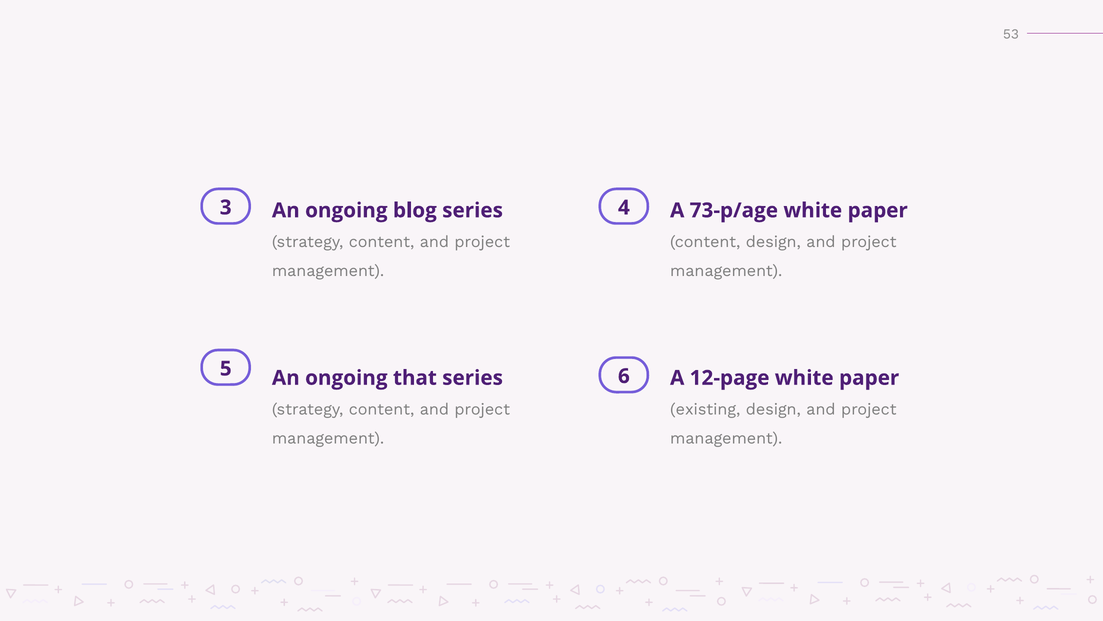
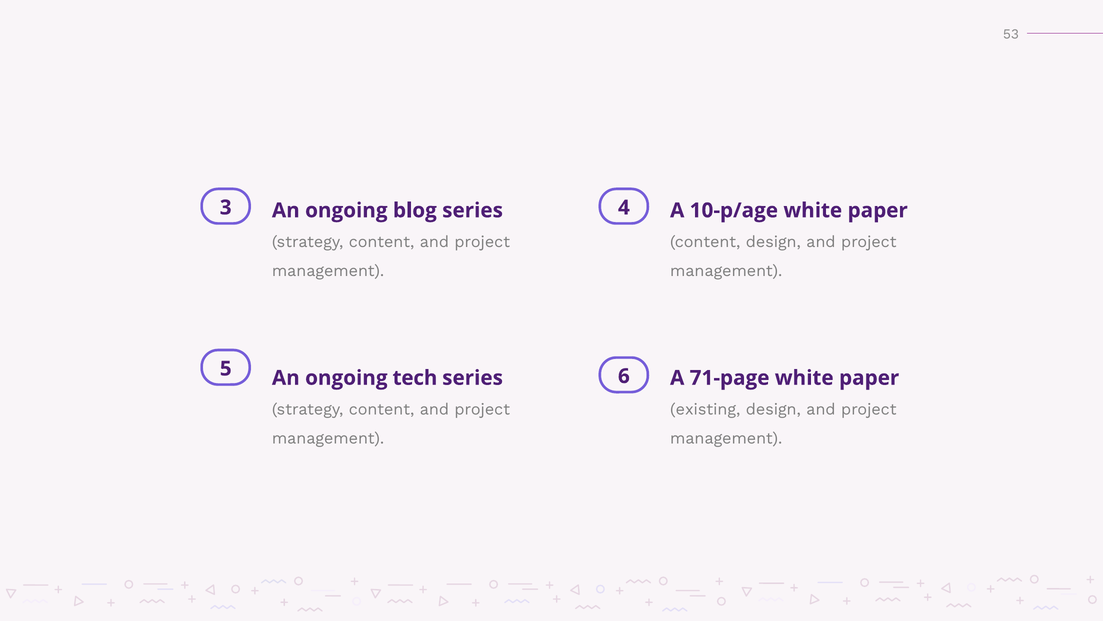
73-p/age: 73-p/age -> 10-p/age (734, 210)
that: that -> tech (415, 378)
12-page: 12-page -> 71-page (730, 378)
